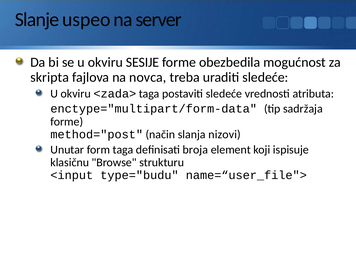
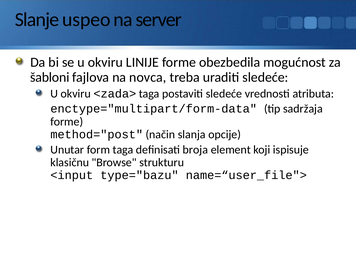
SESIJE: SESIJE -> LINIJE (142, 62)
skripta: skripta -> šabloni (50, 77)
nizovi: nizovi -> opcije (225, 134)
type="budu: type="budu -> type="bazu (139, 175)
